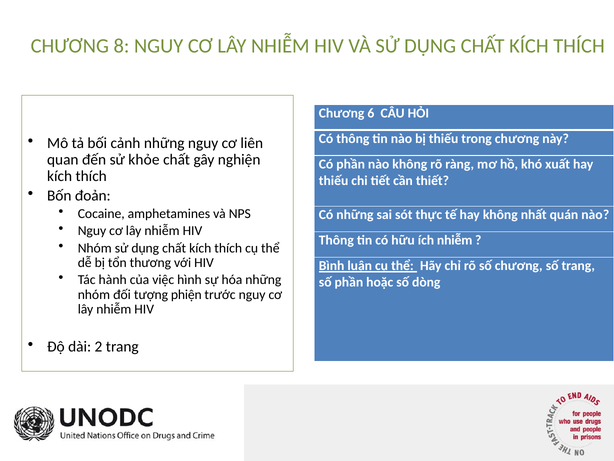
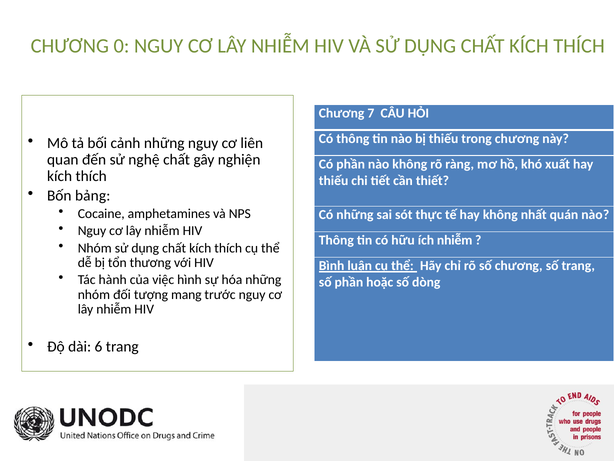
8: 8 -> 0 (121, 46)
6: 6 -> 7 (371, 113)
khỏe: khỏe -> nghệ (144, 160)
đoản: đoản -> bảng (93, 196)
phiện: phiện -> mang (186, 294)
2: 2 -> 6 (99, 347)
